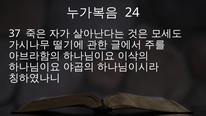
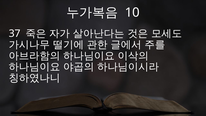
24: 24 -> 10 (132, 12)
